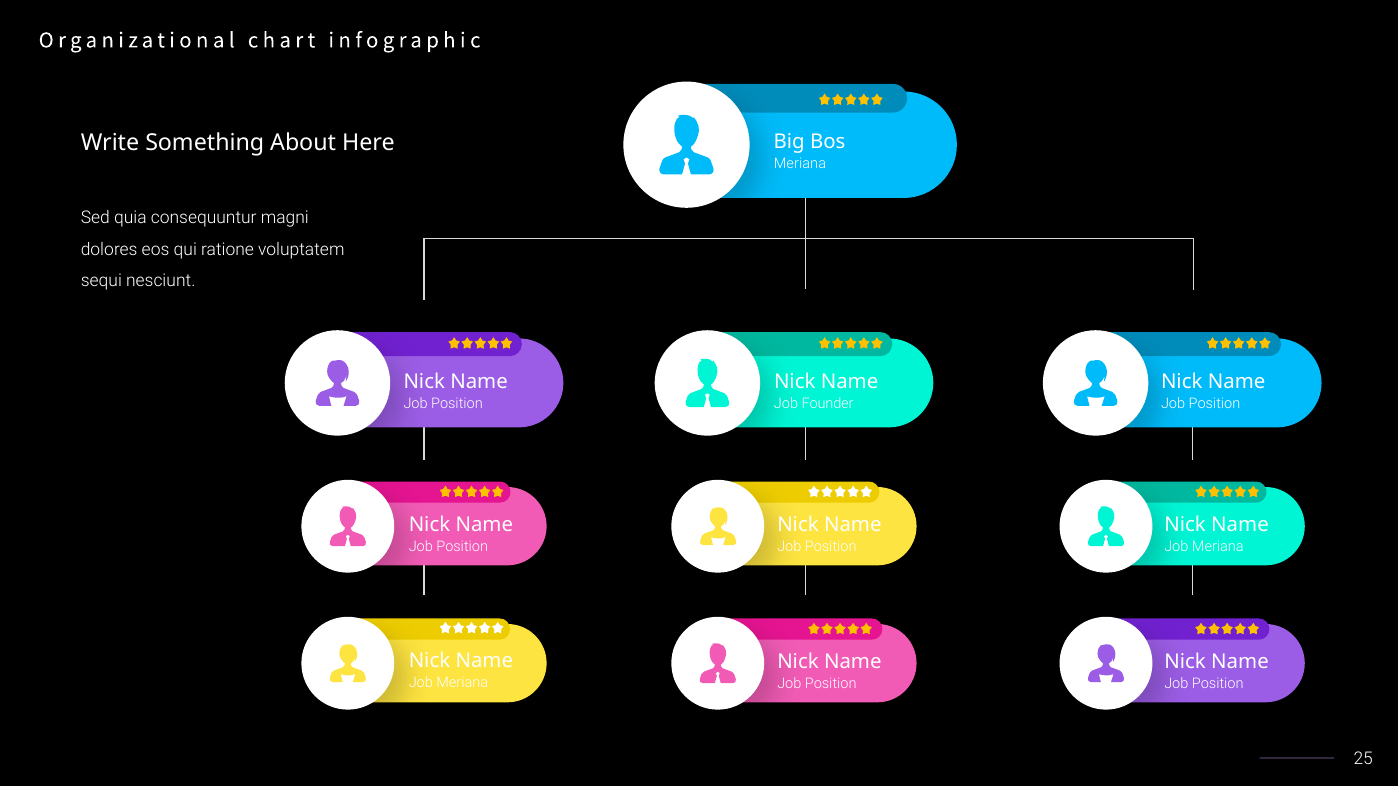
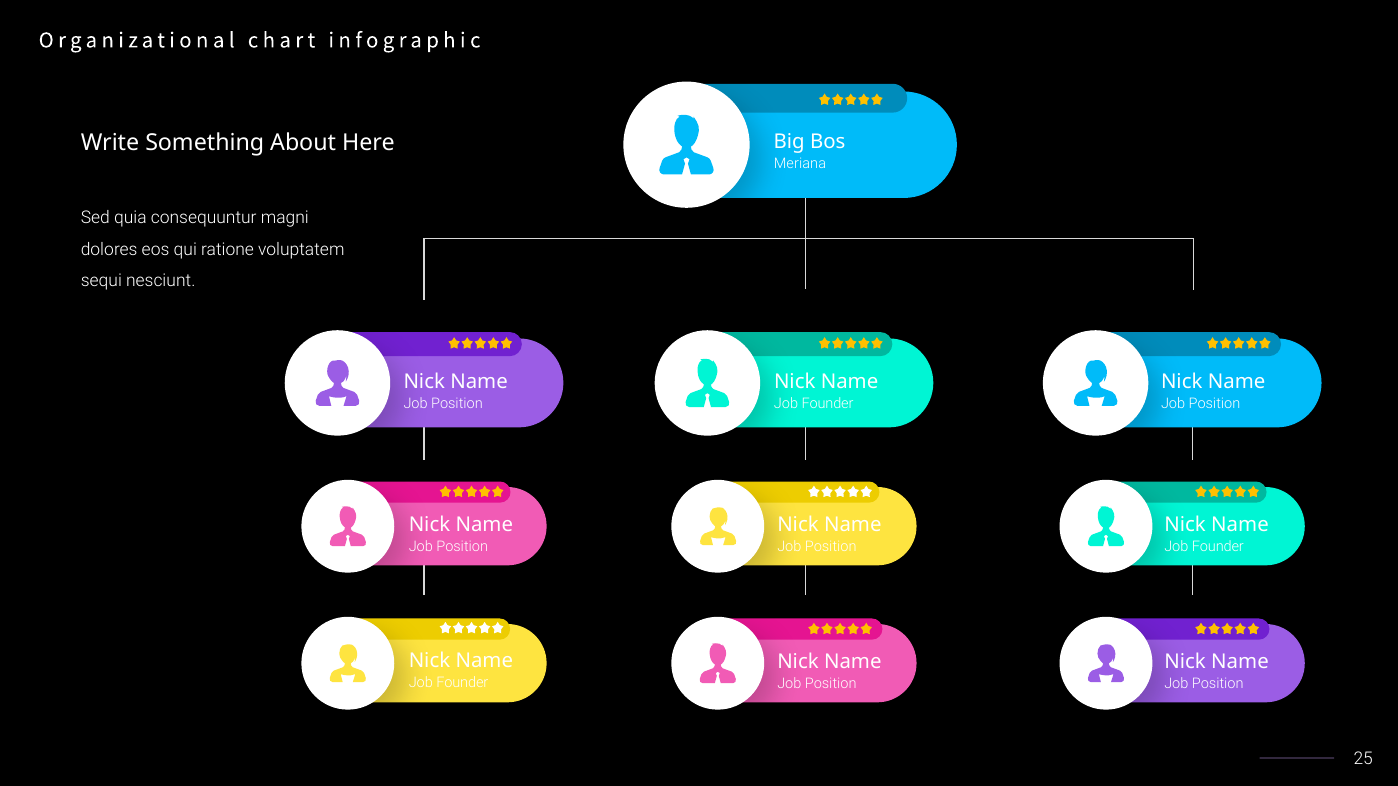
Meriana: Meriana -> Founder (1218, 547)
Meriana: Meriana -> Founder (462, 683)
